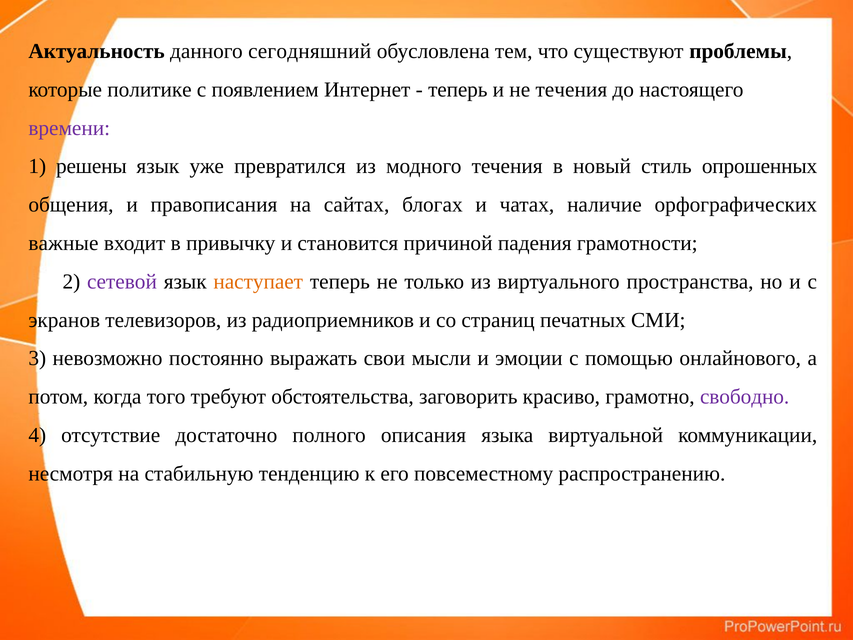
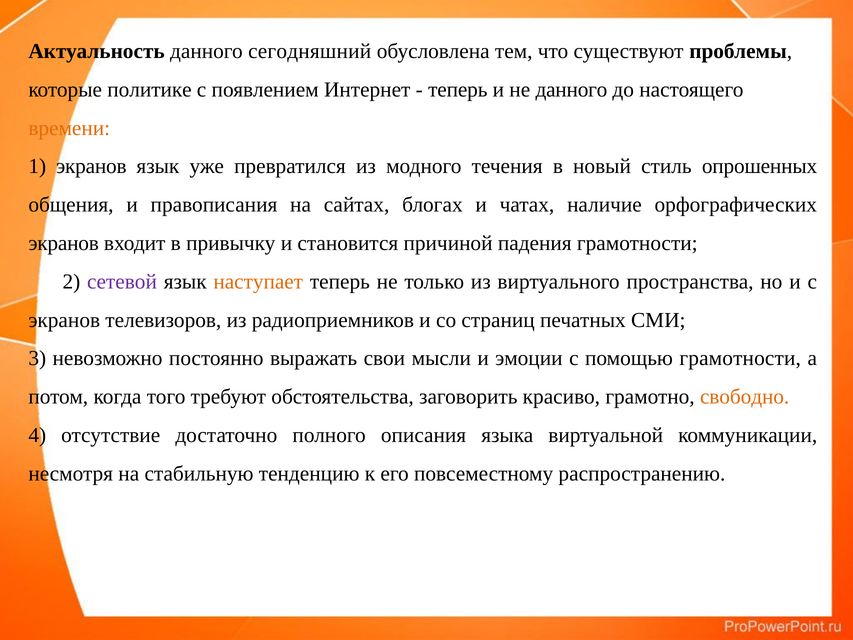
не течения: течения -> данного (571, 90)
времени colour: purple -> orange (69, 128)
1 решены: решены -> экранов (91, 166)
важные: важные -> экранов (64, 243)
помощью онлайнового: онлайнового -> грамотности (740, 358)
свободно colour: purple -> orange (745, 397)
